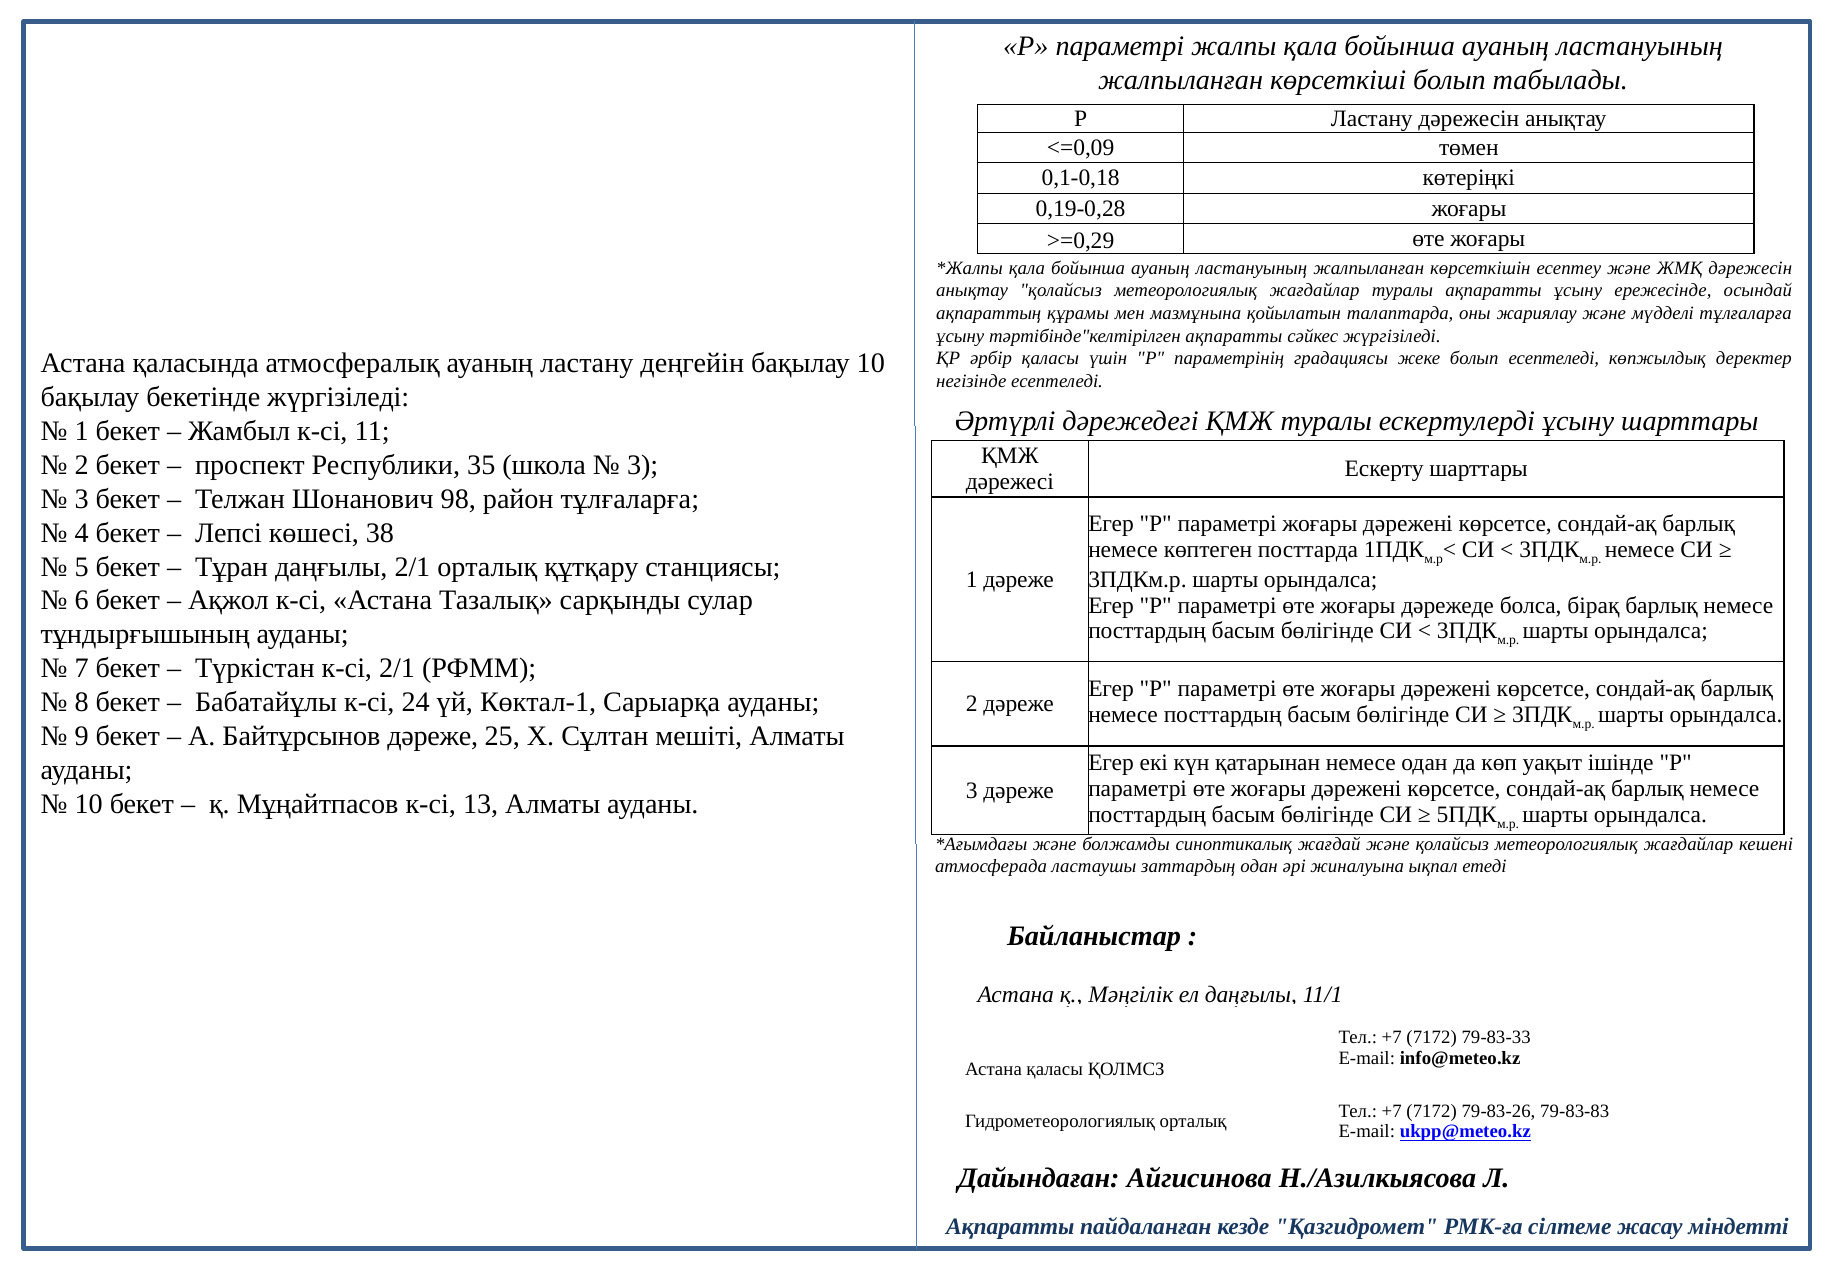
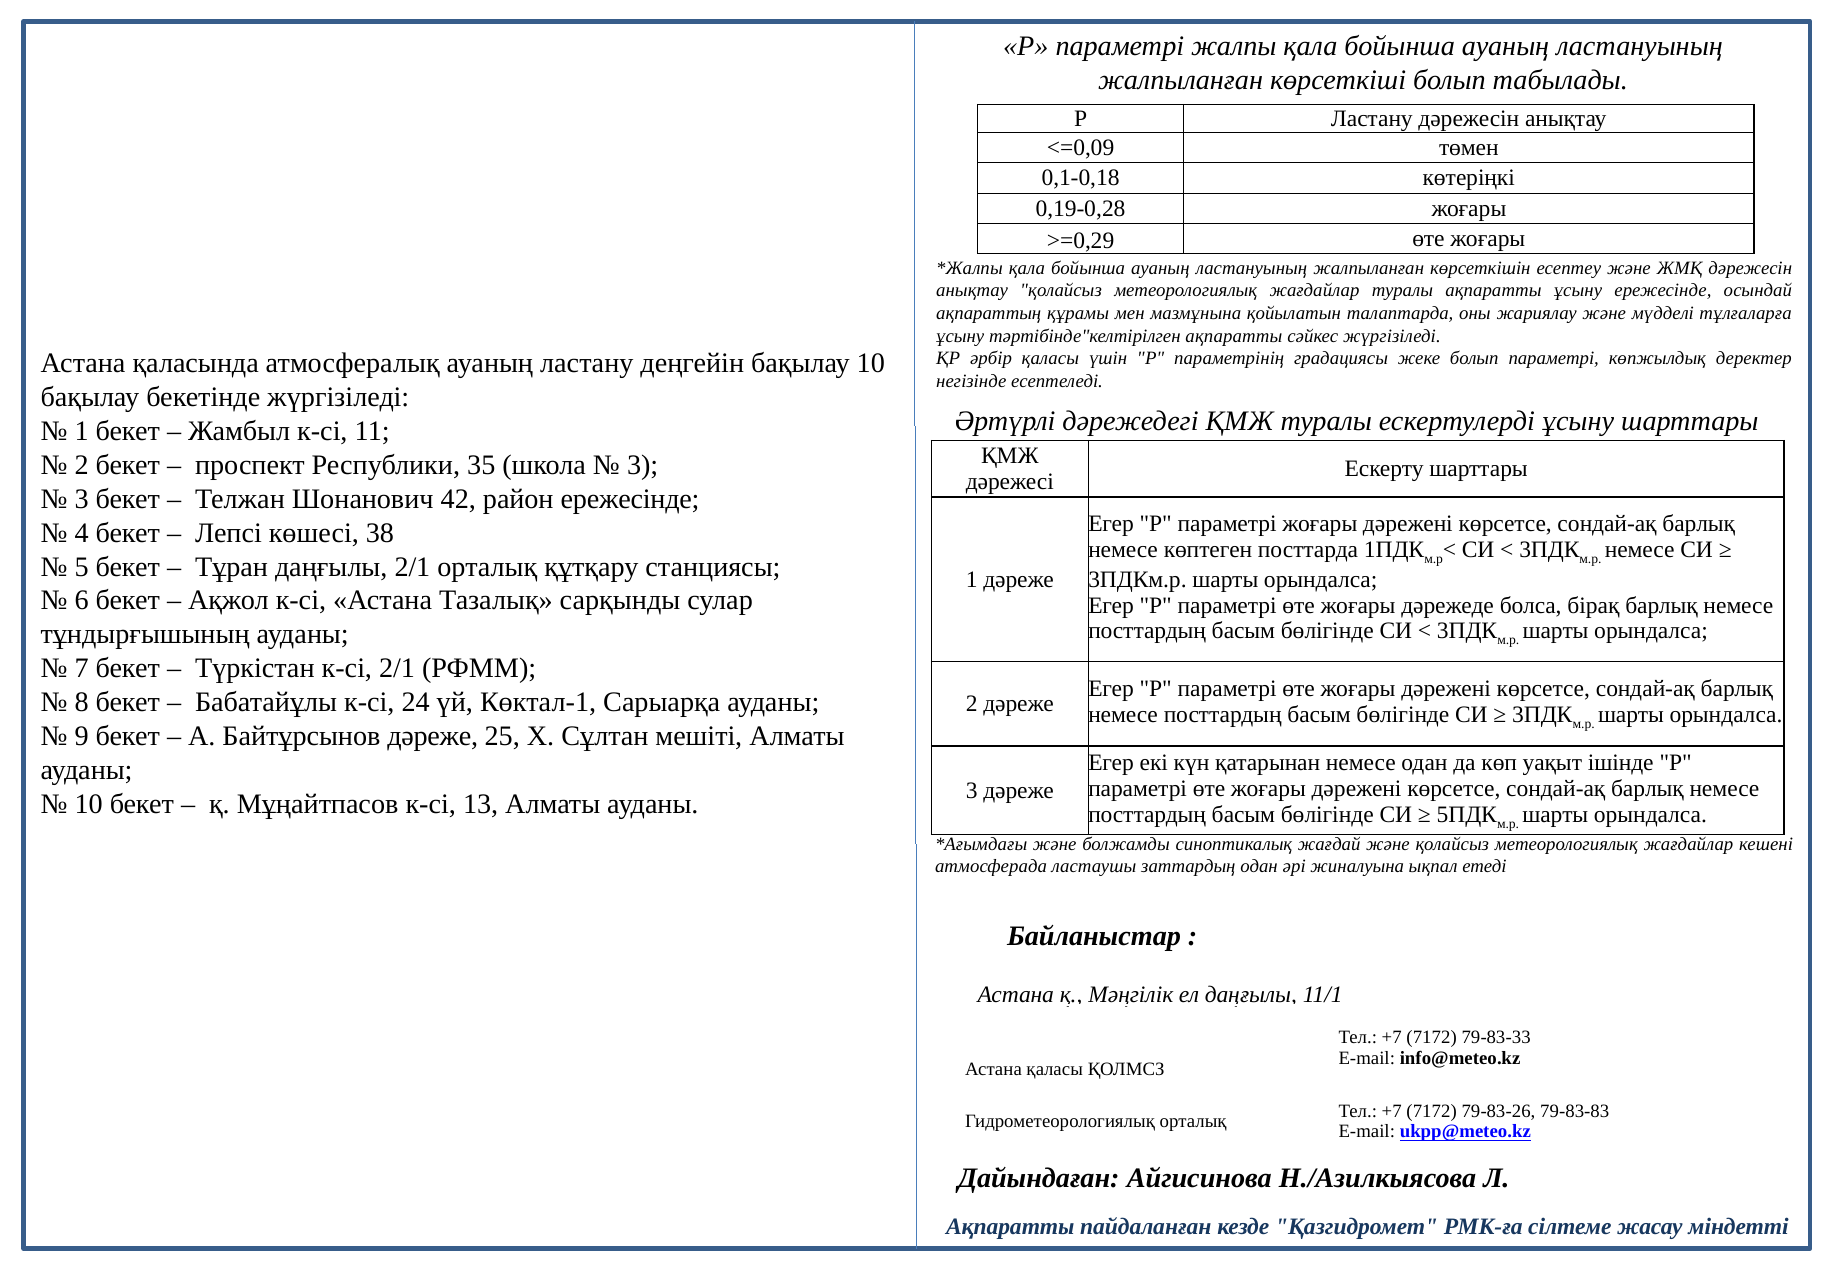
болып есептеледі: есептеледі -> параметрі (1554, 358)
98: 98 -> 42 (458, 499)
район тұлғаларға: тұлғаларға -> ережесінде (630, 499)
